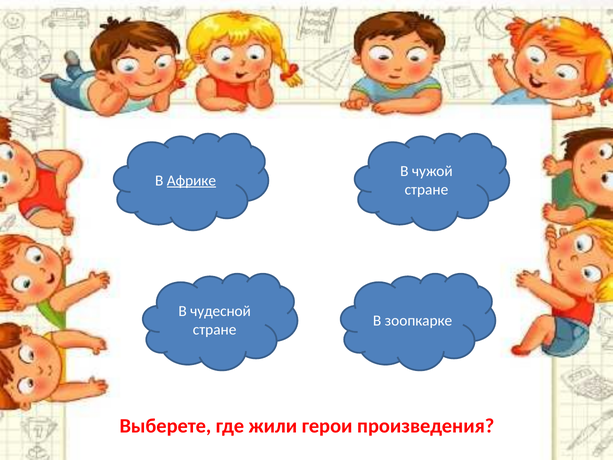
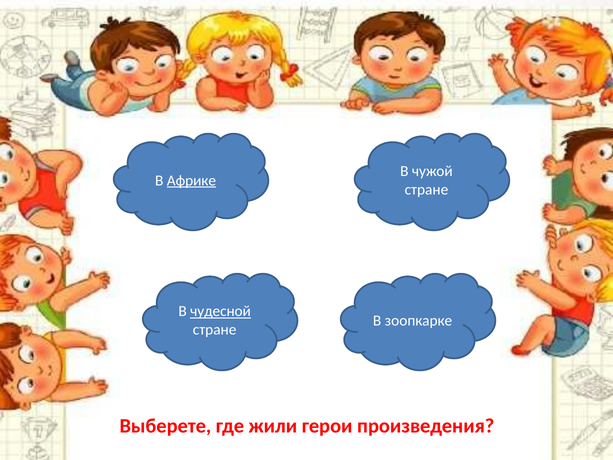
чудесной underline: none -> present (221, 311)
